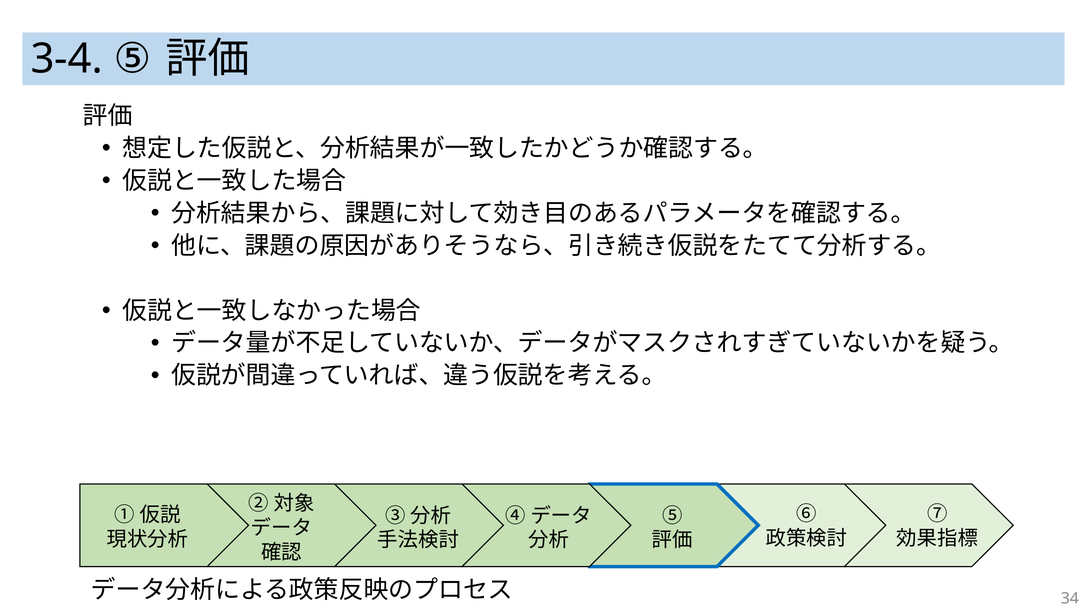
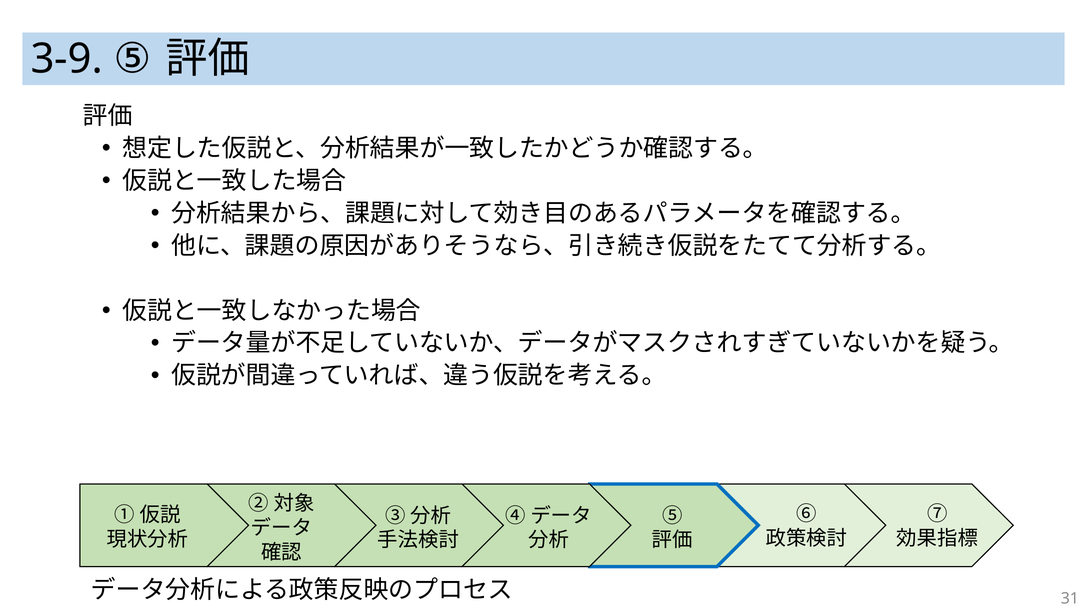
3-4: 3-4 -> 3-9 (67, 59)
34: 34 -> 31 (1070, 599)
